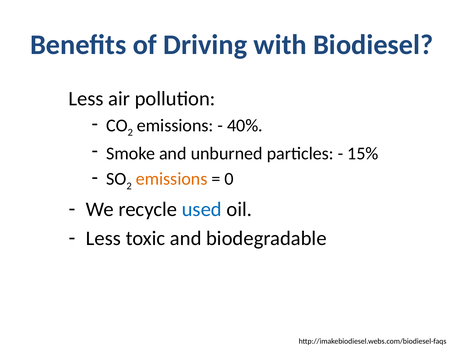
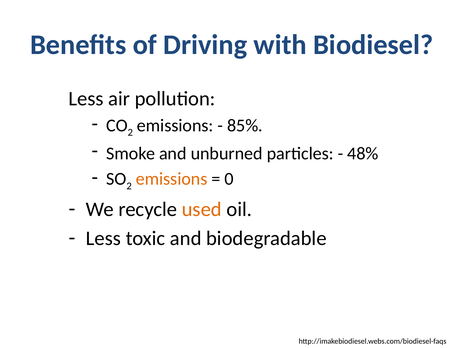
40%: 40% -> 85% (245, 125)
15%: 15% -> 48% (363, 154)
used colour: blue -> orange (202, 209)
